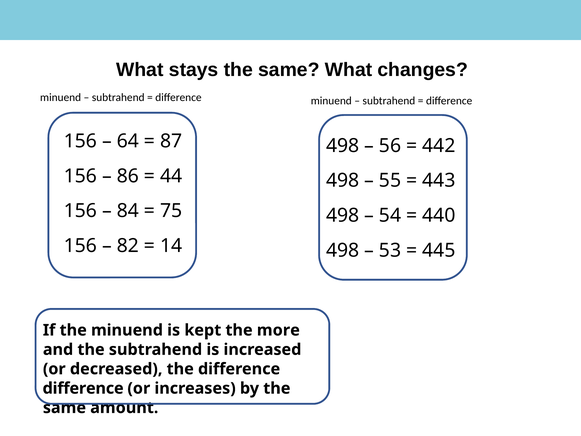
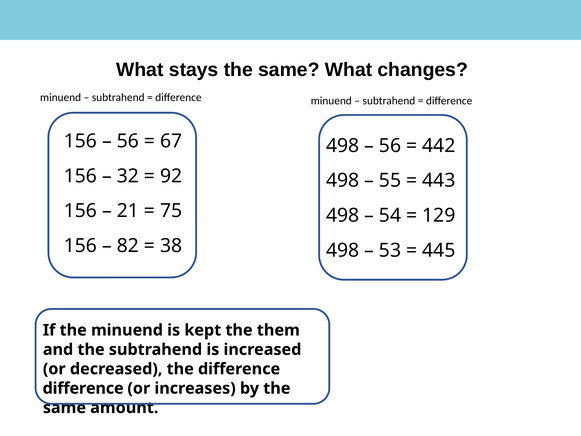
64: 64 -> 56 (128, 141)
87: 87 -> 67 (171, 141)
86: 86 -> 32 (128, 176)
44: 44 -> 92 (171, 176)
84: 84 -> 21 (128, 211)
440: 440 -> 129 (439, 215)
14: 14 -> 38 (171, 246)
more: more -> them (278, 330)
